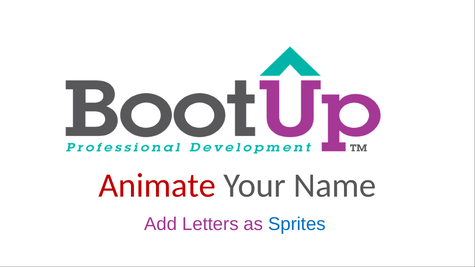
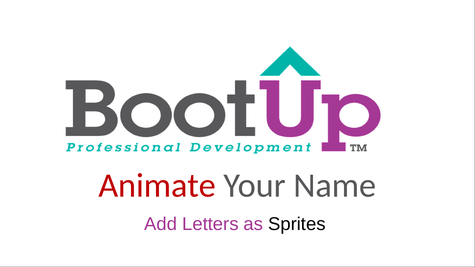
Sprites colour: blue -> black (297, 224)
